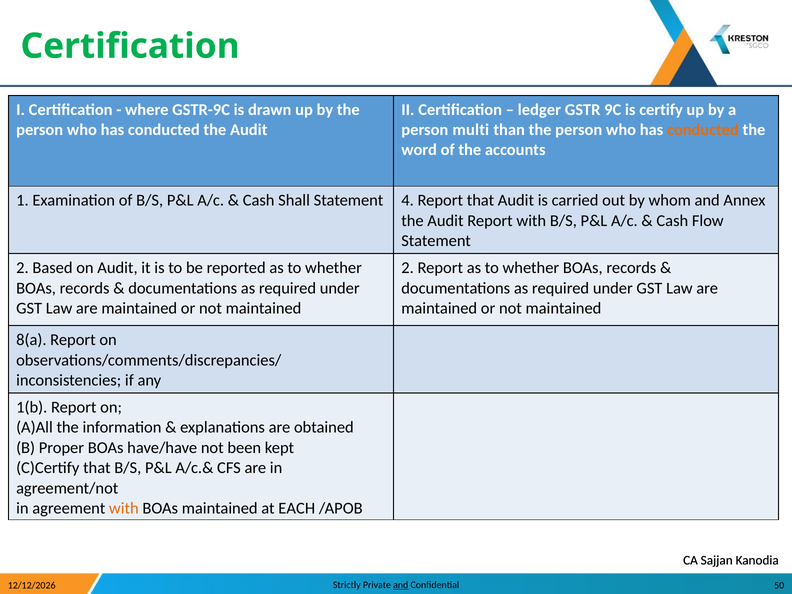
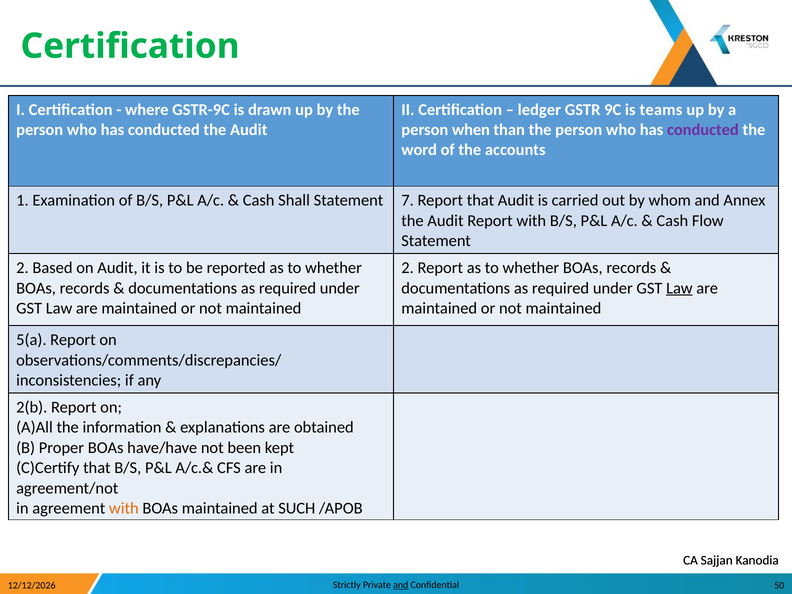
certify: certify -> teams (661, 110)
multi: multi -> when (471, 130)
conducted colour: orange -> purple (703, 130)
4: 4 -> 7 (408, 201)
Law underline: none -> present (679, 288)
8(a: 8(a -> 5(a (31, 340)
1(b: 1(b -> 2(b (32, 407)
EACH: EACH -> SUCH (297, 508)
